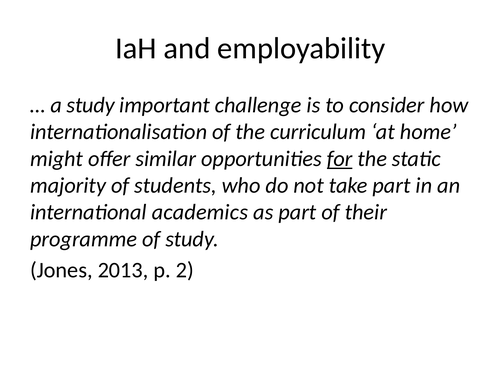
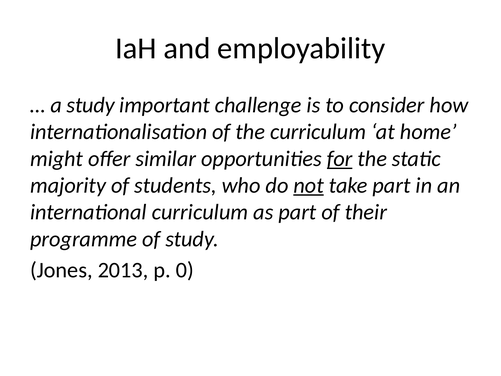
not underline: none -> present (309, 185)
international academics: academics -> curriculum (200, 212)
2: 2 -> 0 (185, 270)
